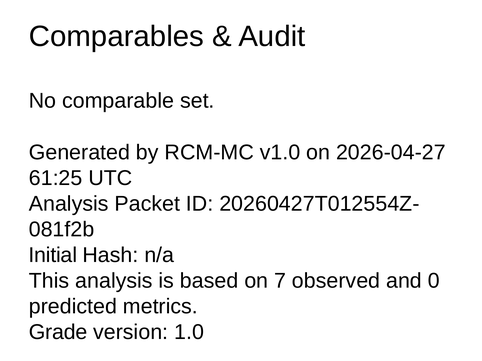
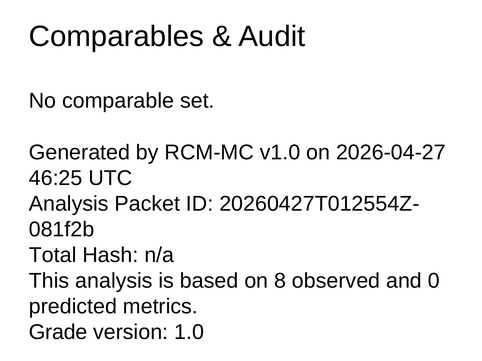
61:25: 61:25 -> 46:25 (56, 178)
Initial: Initial -> Total (53, 255)
7: 7 -> 8 (280, 281)
